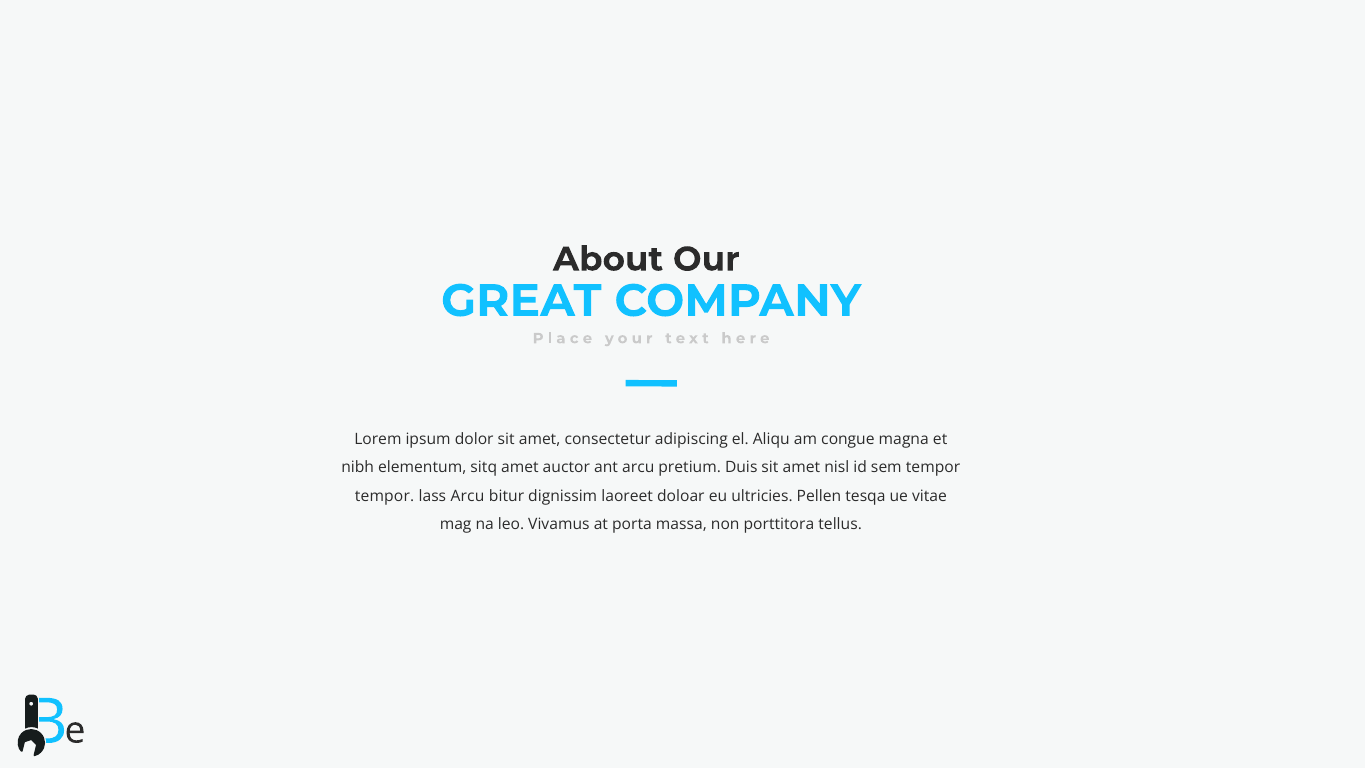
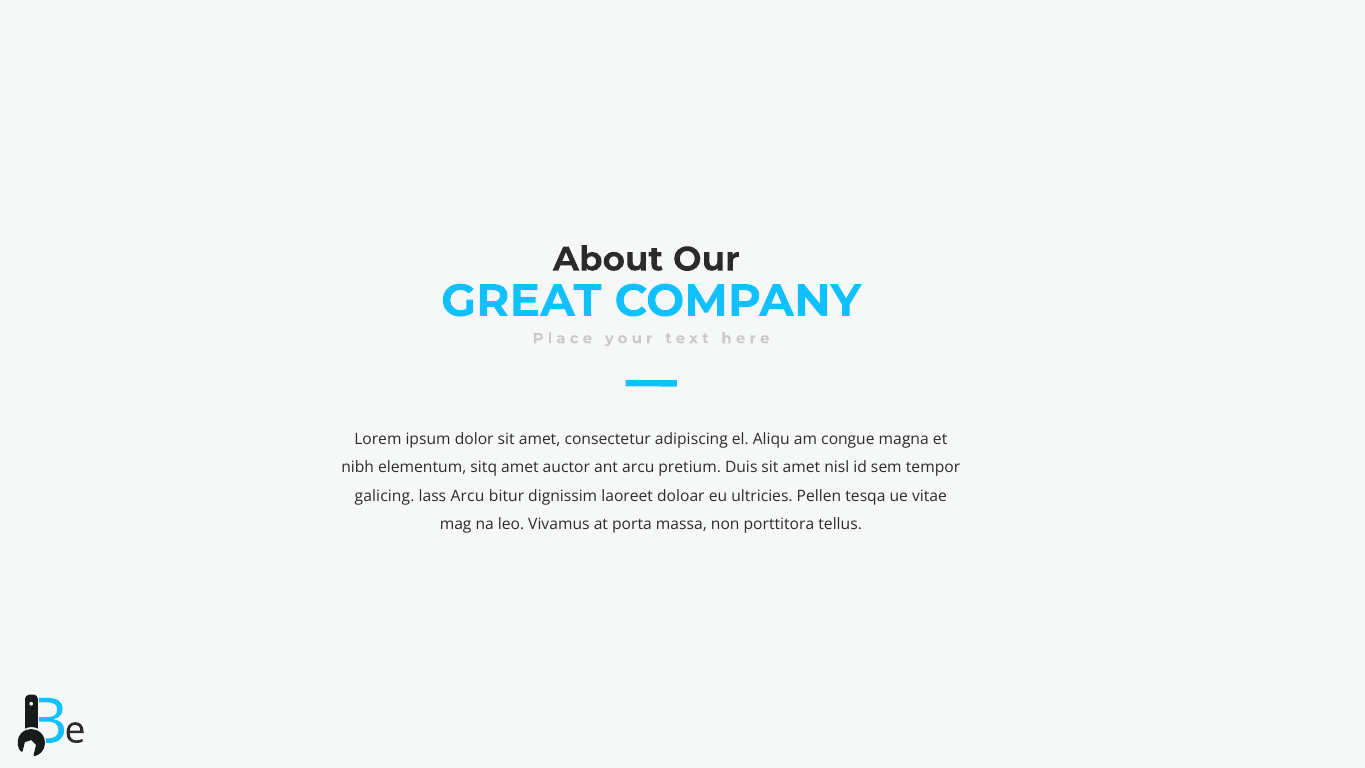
tempor: tempor -> galicing (385, 496)
